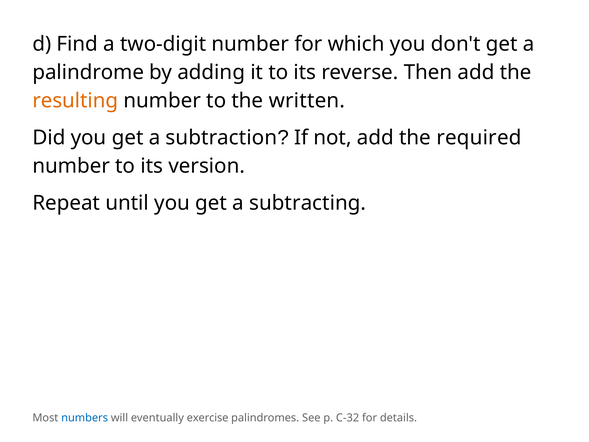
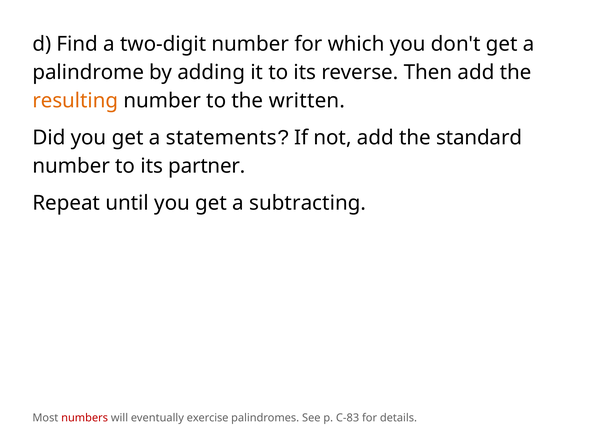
subtraction: subtraction -> statements (221, 138)
required: required -> standard (479, 138)
version: version -> partner (207, 166)
numbers colour: blue -> red (85, 418)
C-32: C-32 -> C-83 (348, 418)
